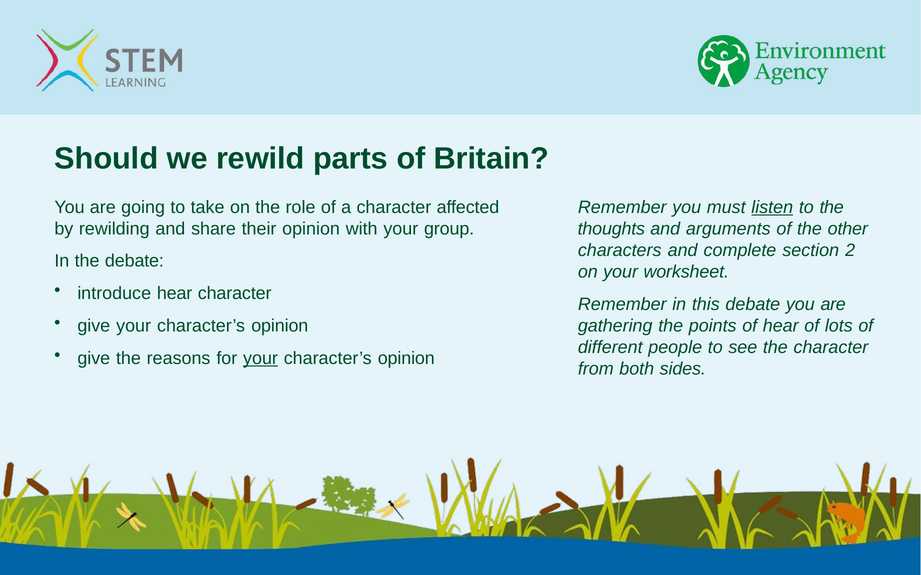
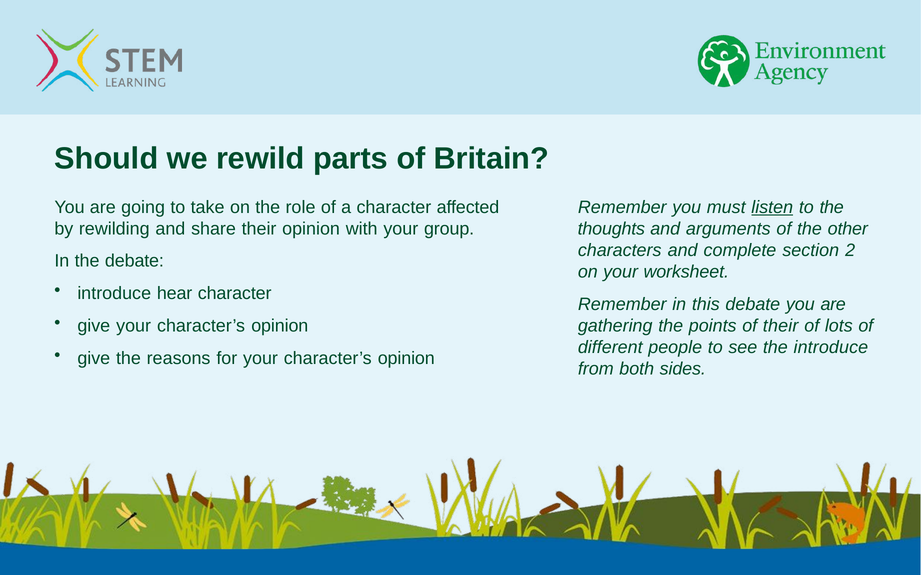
of hear: hear -> their (781, 326)
the character: character -> introduce (831, 347)
your underline: present -> none (261, 358)
